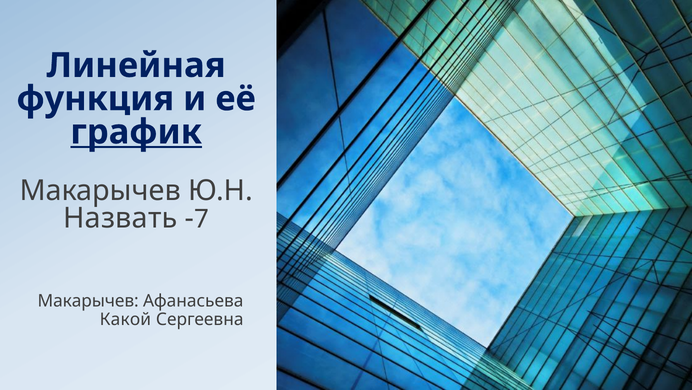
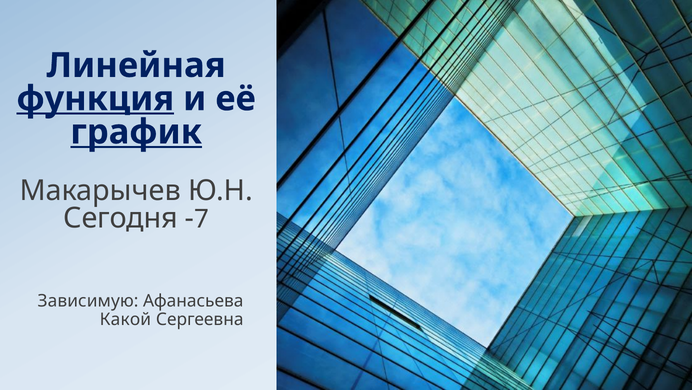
функция underline: none -> present (95, 99)
Назвать: Назвать -> Сегодня (121, 218)
Макарычев: Макарычев -> Зависимую (88, 301)
